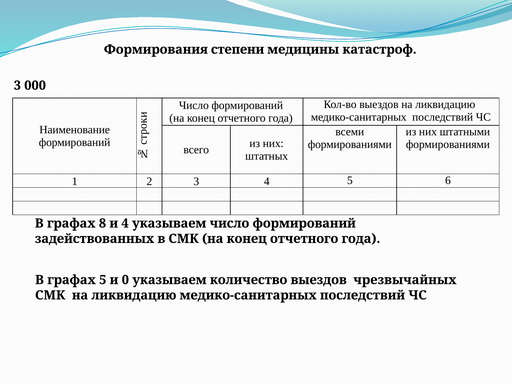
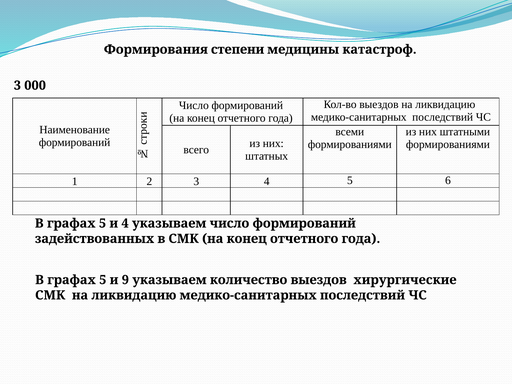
8: 8 -> 5 (102, 223)
0: 0 -> 9 (125, 280)
чрезвычайных: чрезвычайных -> хирургические (405, 280)
